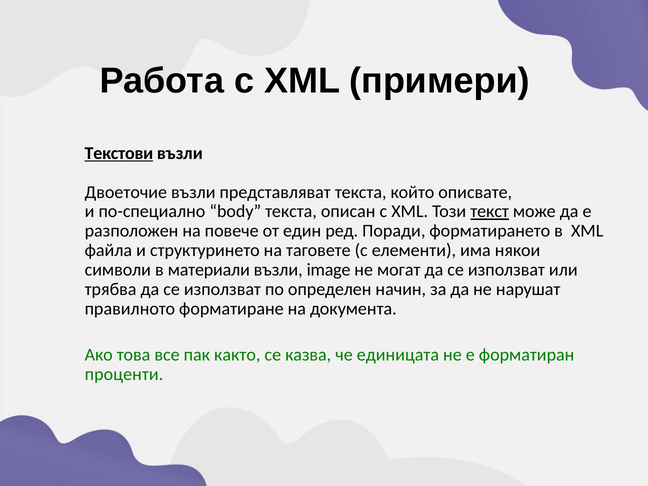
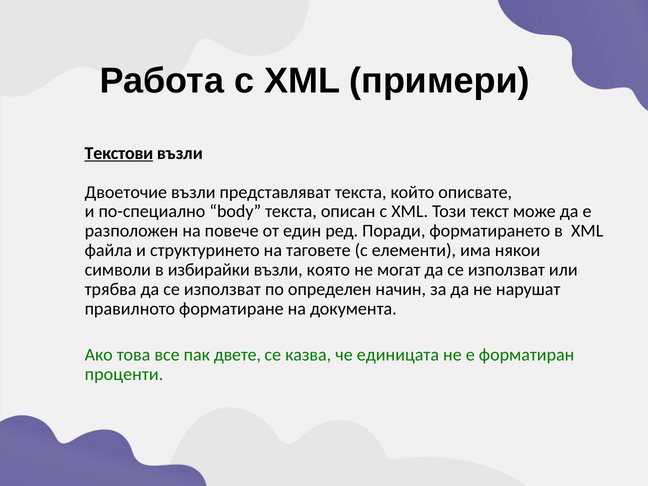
текст underline: present -> none (490, 212)
материали: материали -> избирайки (209, 270)
imagе: imagе -> която (328, 270)
както: както -> двете (237, 355)
